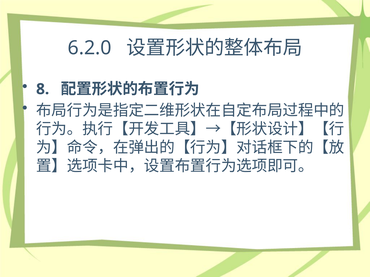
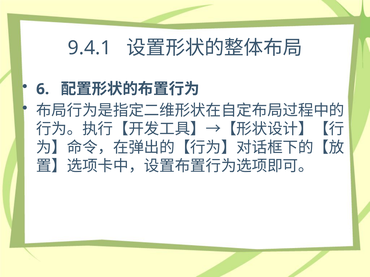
6.2.0: 6.2.0 -> 9.4.1 (90, 48)
8: 8 -> 6 (43, 89)
